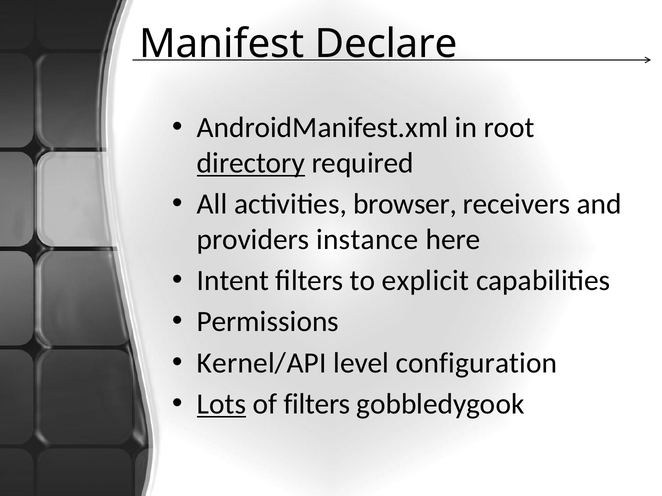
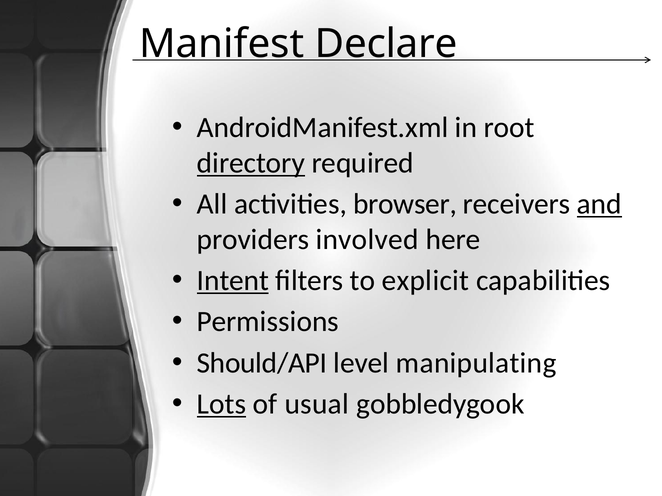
and underline: none -> present (599, 204)
instance: instance -> involved (367, 240)
Intent underline: none -> present (233, 281)
Kernel/API: Kernel/API -> Should/API (262, 363)
configuration: configuration -> manipulating (476, 363)
of filters: filters -> usual (317, 405)
